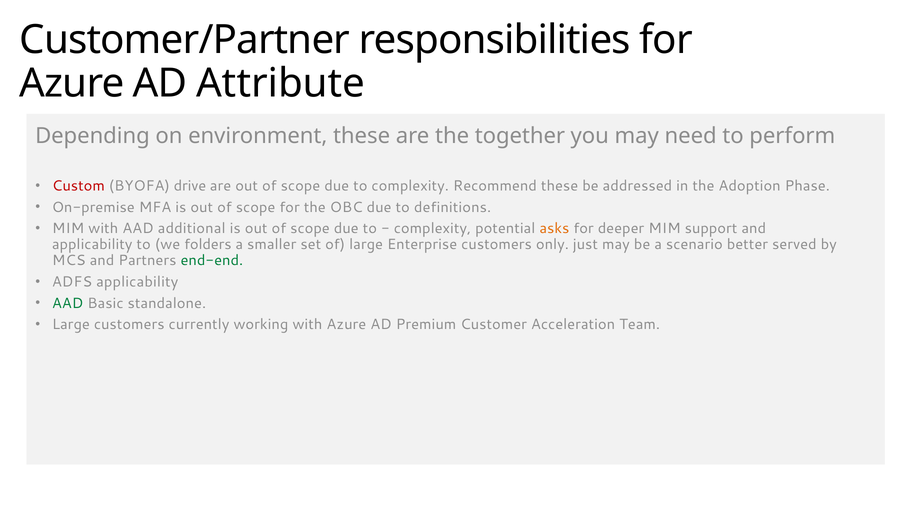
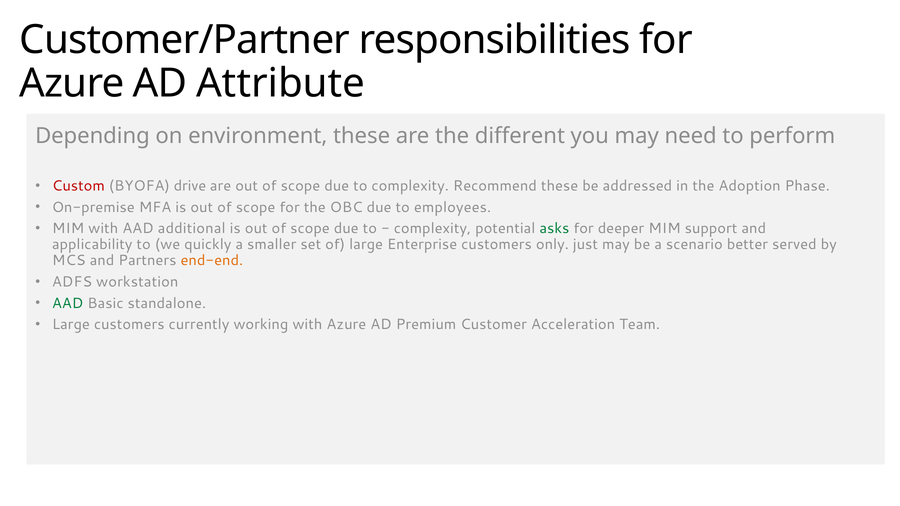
together: together -> different (520, 136)
definitions: definitions -> employees (453, 207)
asks colour: orange -> green (554, 229)
folders: folders -> quickly (208, 245)
end-end colour: green -> orange (212, 261)
ADFS applicability: applicability -> workstation (137, 282)
